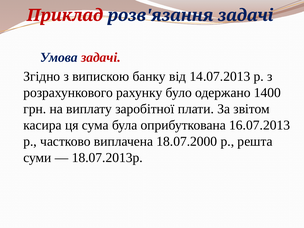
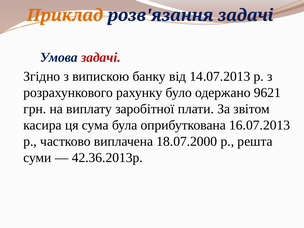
Приклад colour: red -> orange (65, 15)
1400: 1400 -> 9621 (267, 93)
18.07.2013р: 18.07.2013р -> 42.36.2013р (107, 158)
